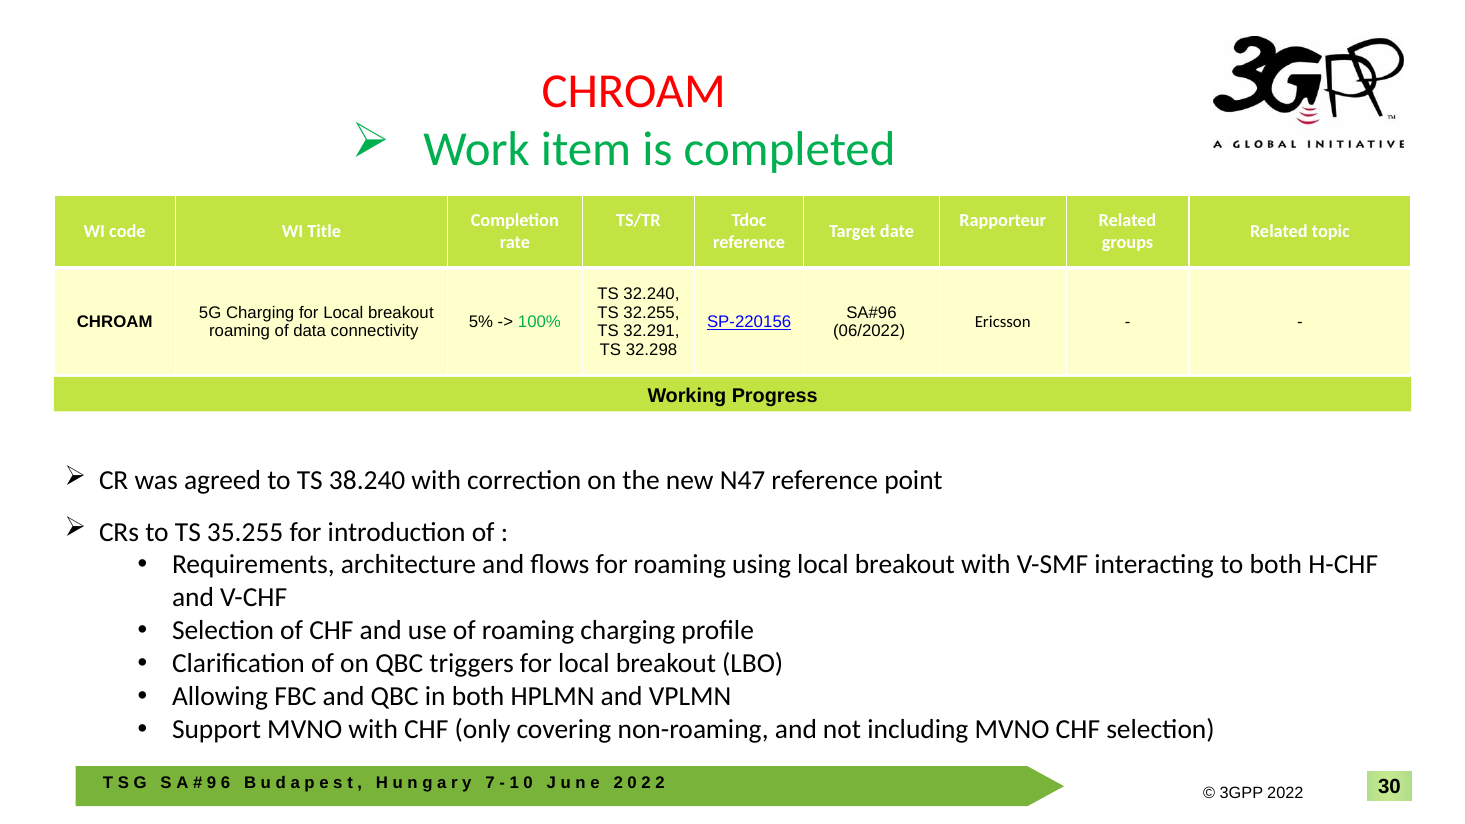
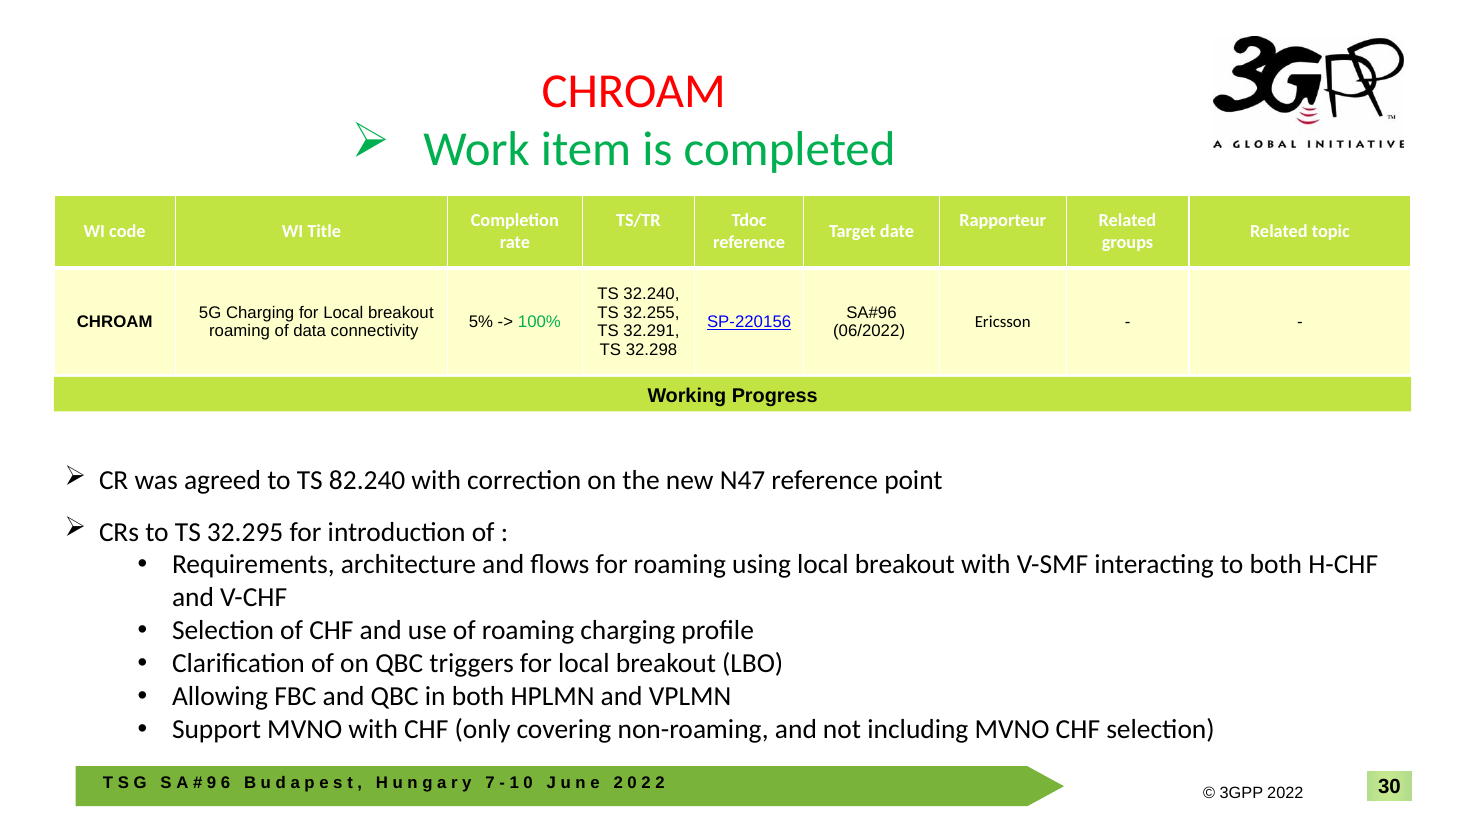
38.240: 38.240 -> 82.240 (367, 481)
35.255: 35.255 -> 32.295 (245, 532)
